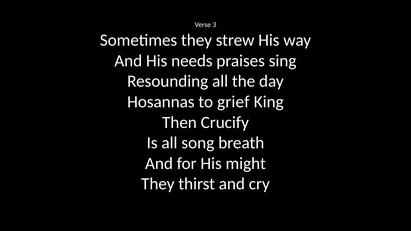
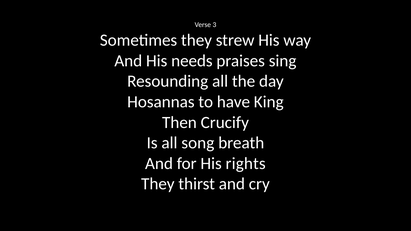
grief: grief -> have (233, 102)
might: might -> rights (246, 164)
